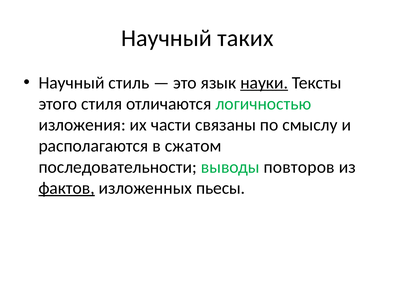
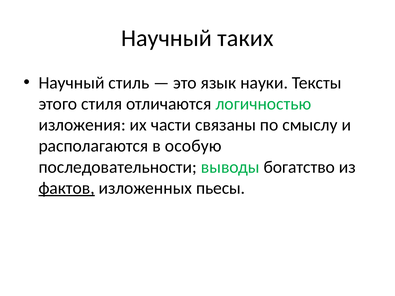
науки underline: present -> none (264, 83)
сжатом: сжатом -> особую (193, 146)
повторов: повторов -> богатство (299, 167)
